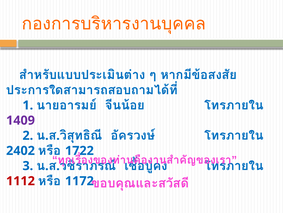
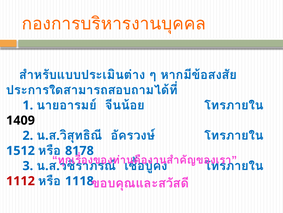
1409 colour: purple -> black (21, 120)
2402: 2402 -> 1512 (21, 150)
1722: 1722 -> 8178 (79, 150)
1172: 1172 -> 1118 (79, 180)
